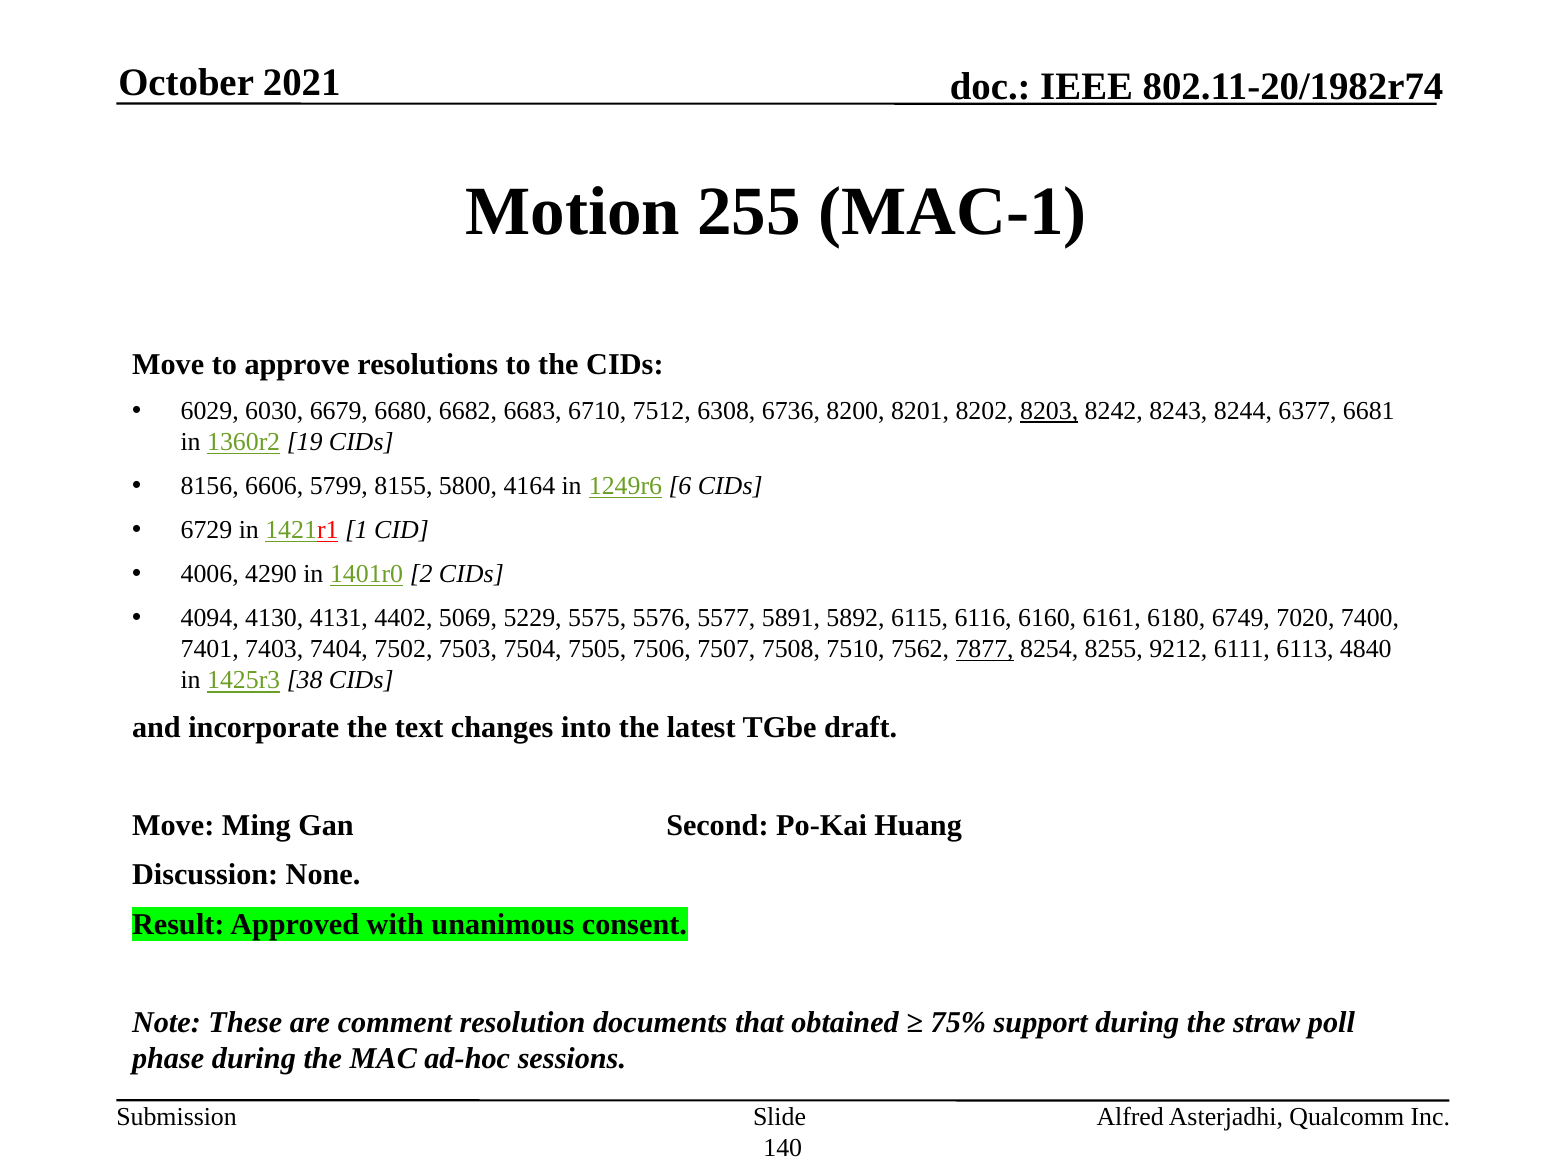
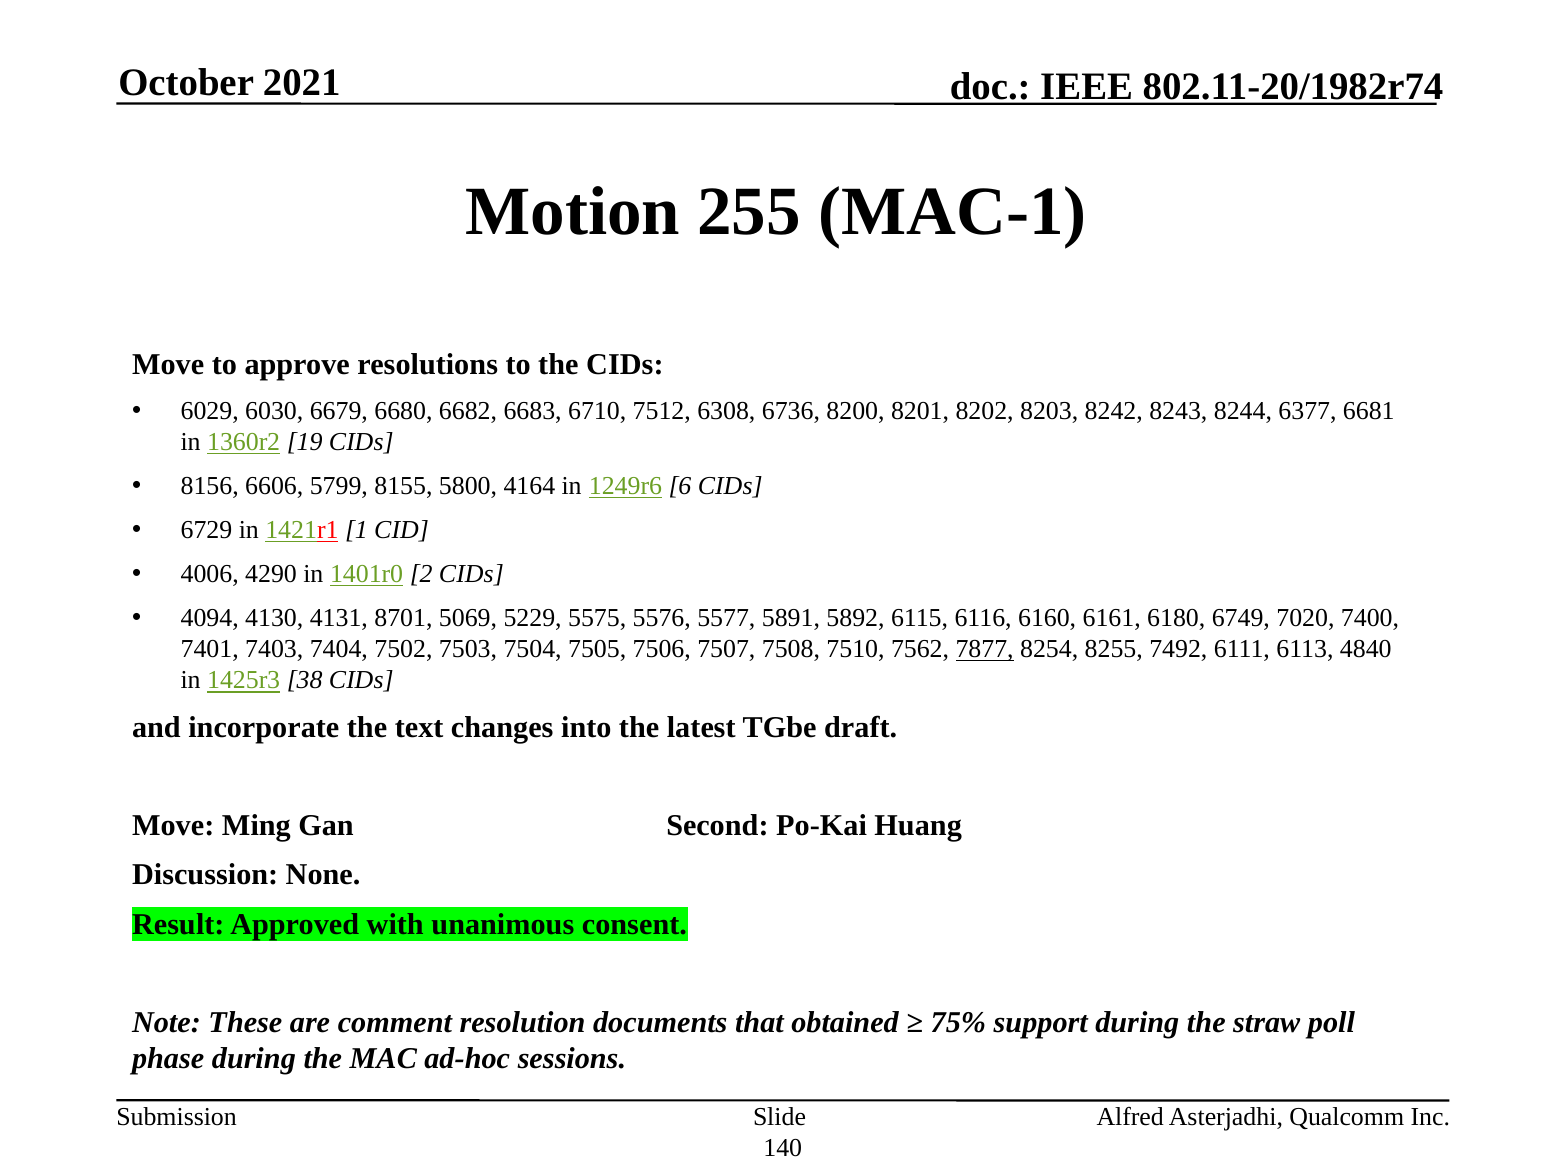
8203 underline: present -> none (1049, 411)
4402: 4402 -> 8701 (403, 618)
9212: 9212 -> 7492 (1178, 649)
